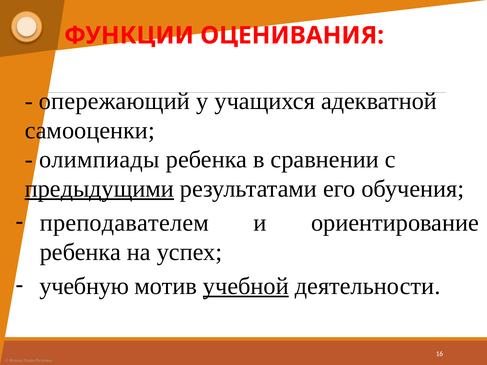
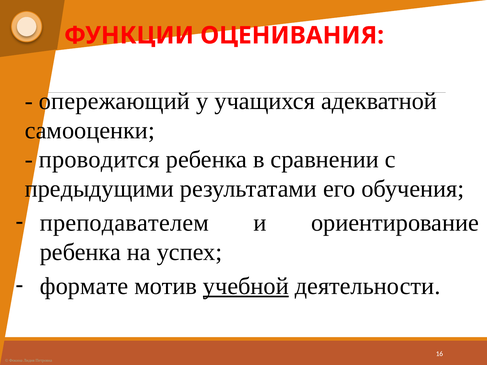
олимпиады: олимпиады -> проводится (99, 160)
предыдущими underline: present -> none (99, 189)
учебную: учебную -> формате (84, 286)
